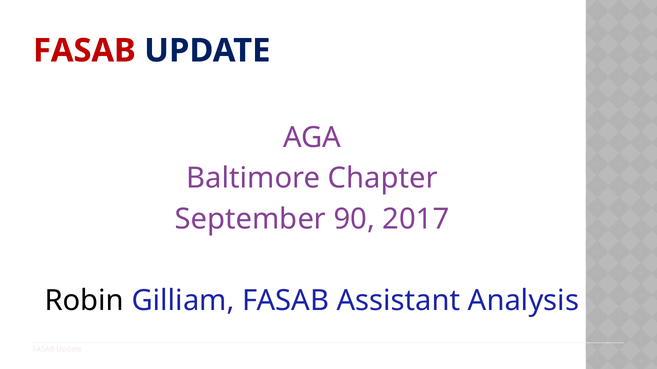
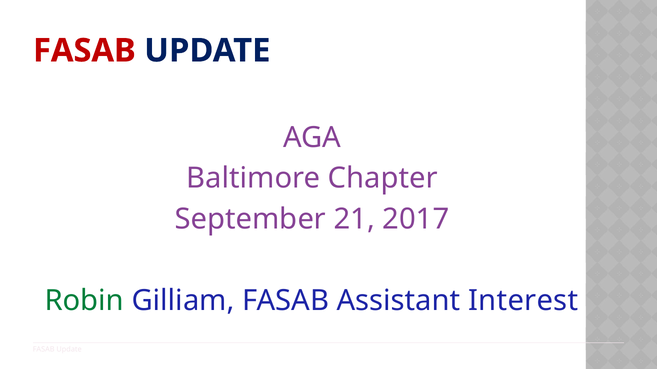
90: 90 -> 21 (354, 219)
Robin colour: black -> green (84, 301)
Analysis: Analysis -> Interest (523, 301)
